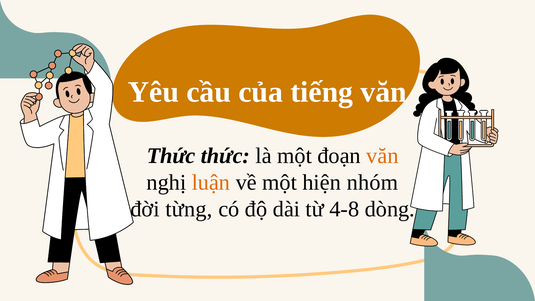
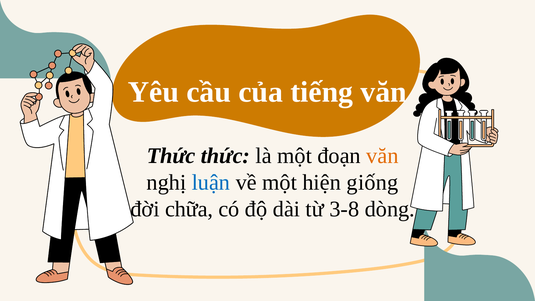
luận colour: orange -> blue (211, 182)
nhóm: nhóm -> giống (372, 182)
từng: từng -> chữa (189, 209)
4-8: 4-8 -> 3-8 (344, 209)
